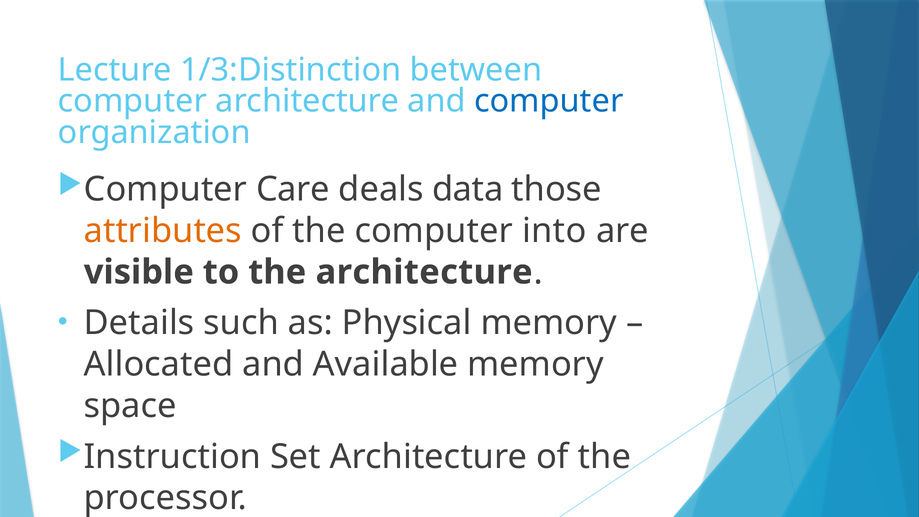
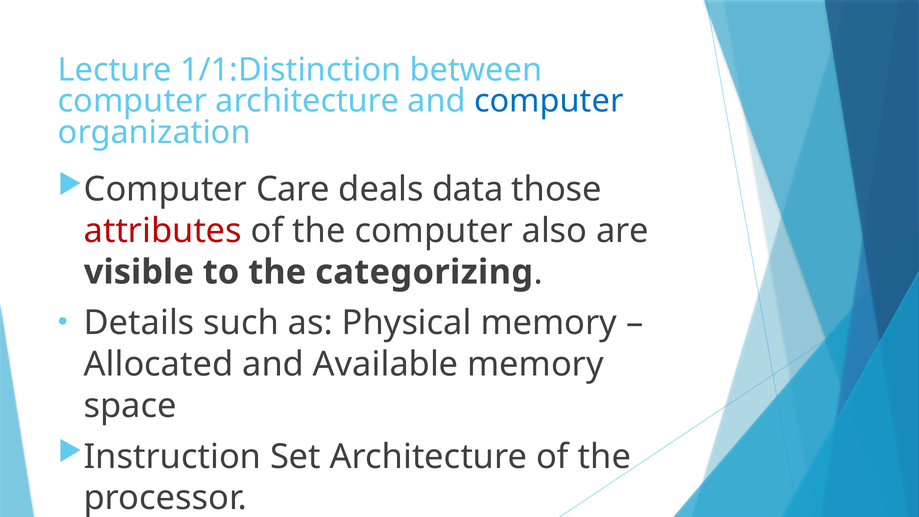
1/3:Distinction: 1/3:Distinction -> 1/1:Distinction (291, 70)
attributes colour: orange -> red (163, 231)
into: into -> also (554, 231)
the architecture: architecture -> categorizing (424, 272)
